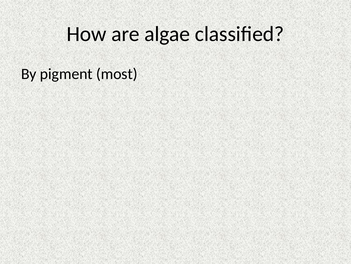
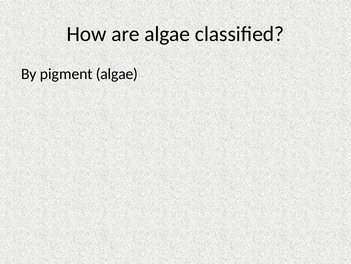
pigment most: most -> algae (117, 74)
